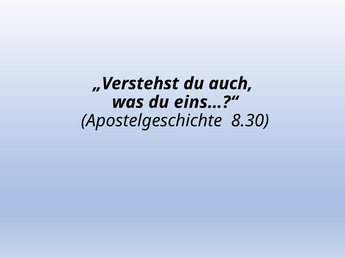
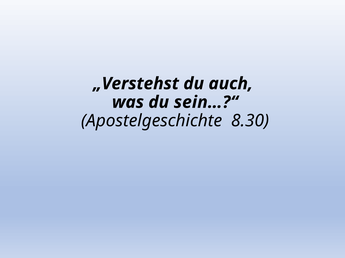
eins…?“: eins…?“ -> sein…?“ (206, 102)
